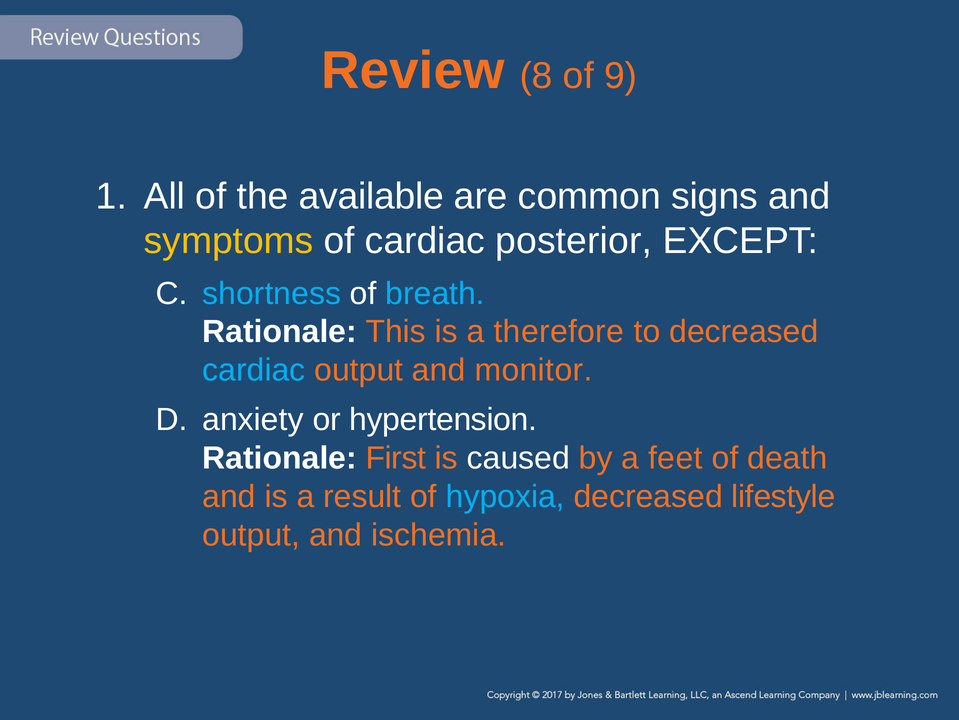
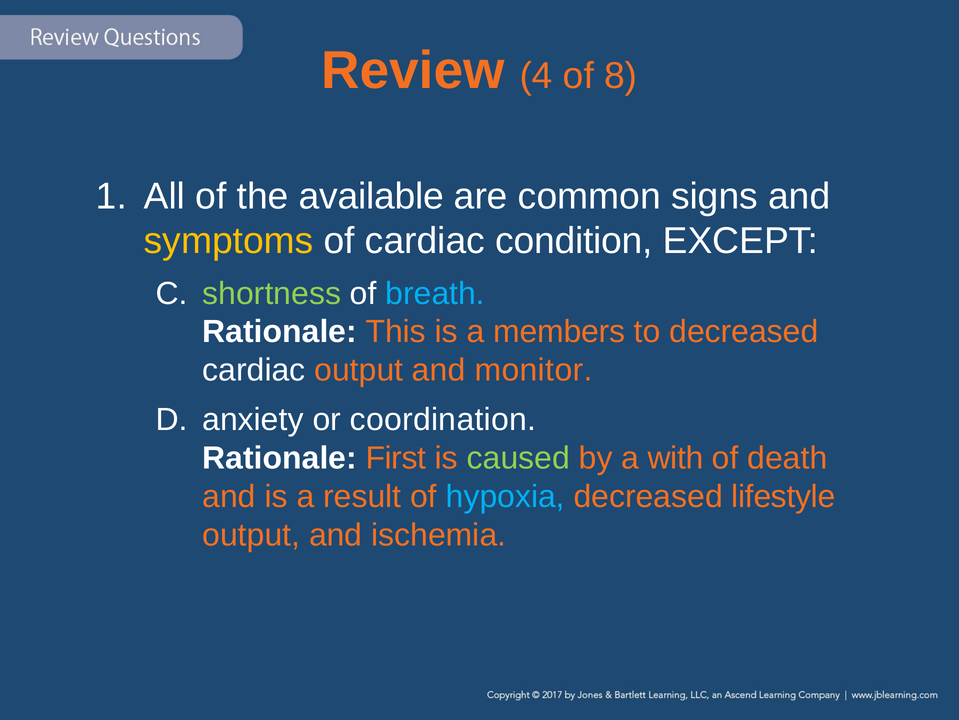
8: 8 -> 4 (536, 76)
9: 9 -> 8 (621, 76)
posterior: posterior -> condition (574, 241)
shortness colour: light blue -> light green (272, 293)
therefore: therefore -> members (559, 332)
cardiac colour: light blue -> white (254, 370)
hypertension: hypertension -> coordination (443, 419)
caused colour: white -> light green (518, 458)
feet: feet -> with (676, 458)
